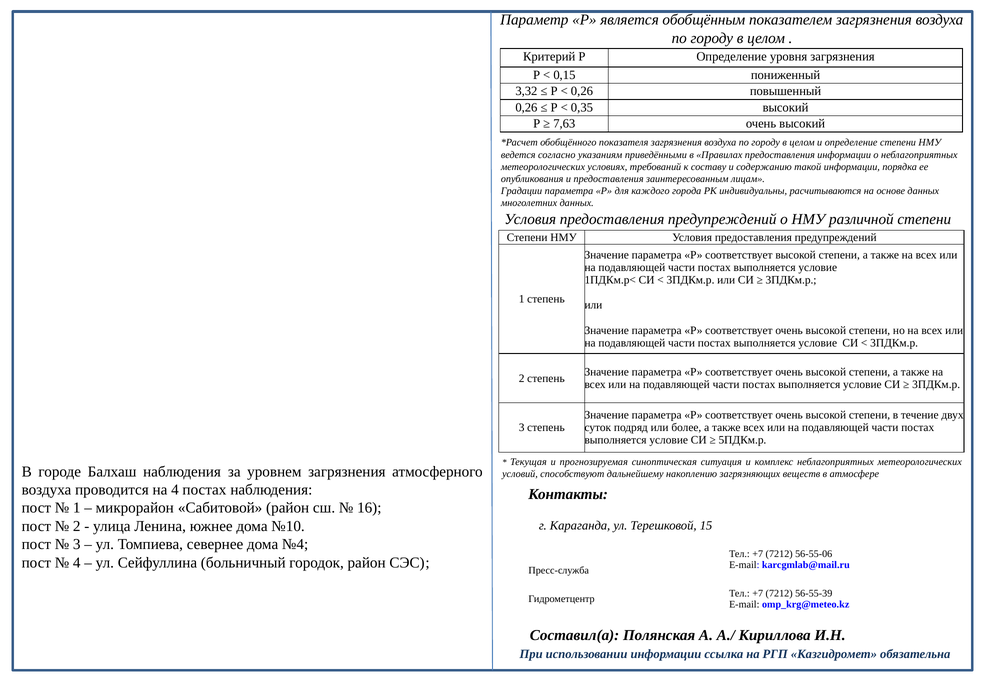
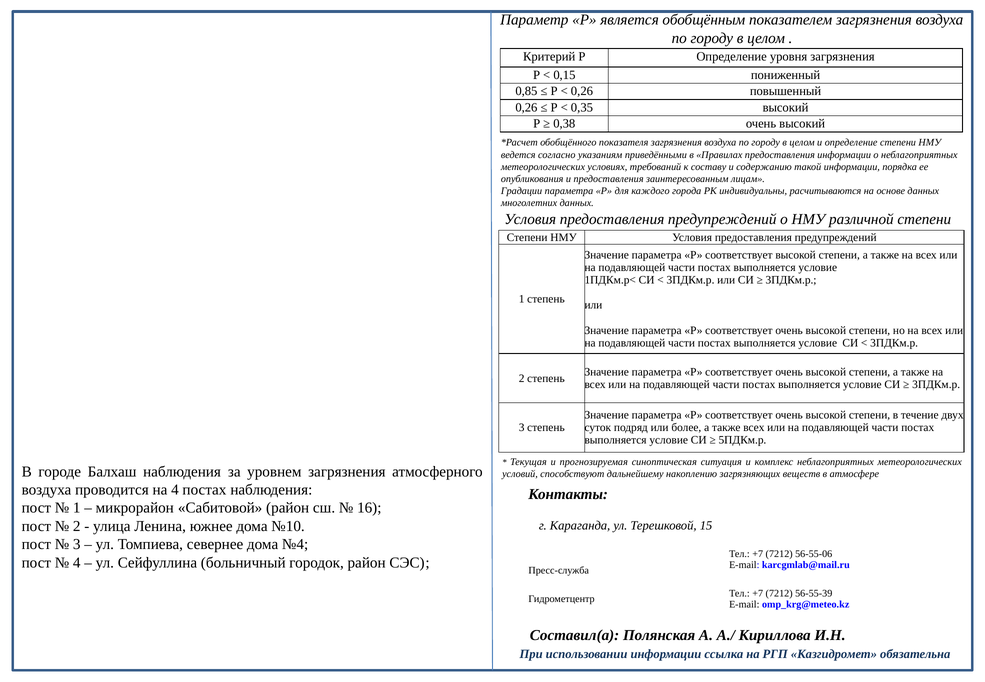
3,32: 3,32 -> 0,85 (526, 91)
7,63: 7,63 -> 0,38 (564, 124)
